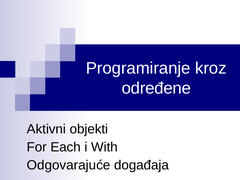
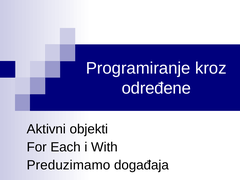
Odgovarajuće: Odgovarajuće -> Preduzimamo (69, 165)
